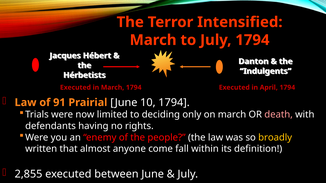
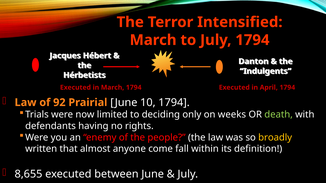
91: 91 -> 92 (59, 103)
on march: march -> weeks (232, 115)
death colour: pink -> light green (279, 115)
2,855: 2,855 -> 8,655 (29, 174)
